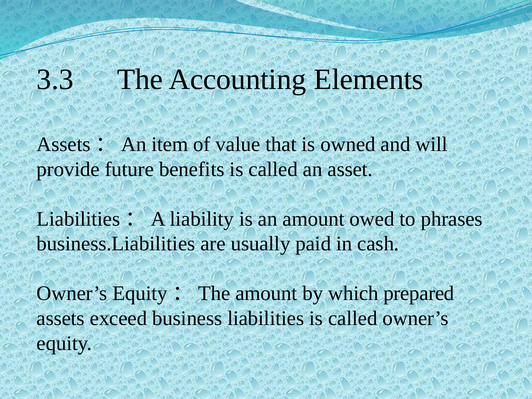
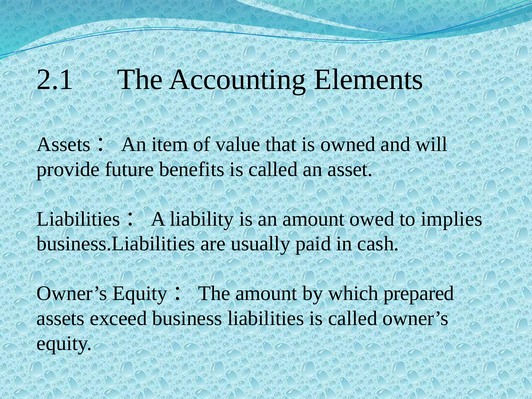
3.3: 3.3 -> 2.1 (55, 79)
phrases: phrases -> implies (452, 219)
